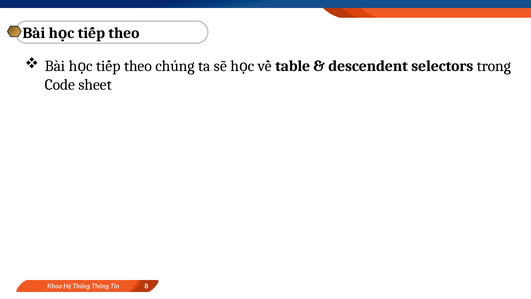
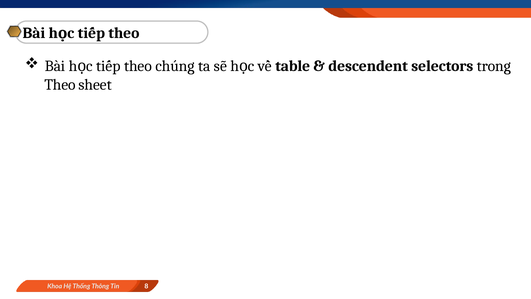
Code: Code -> Theo (60, 85)
